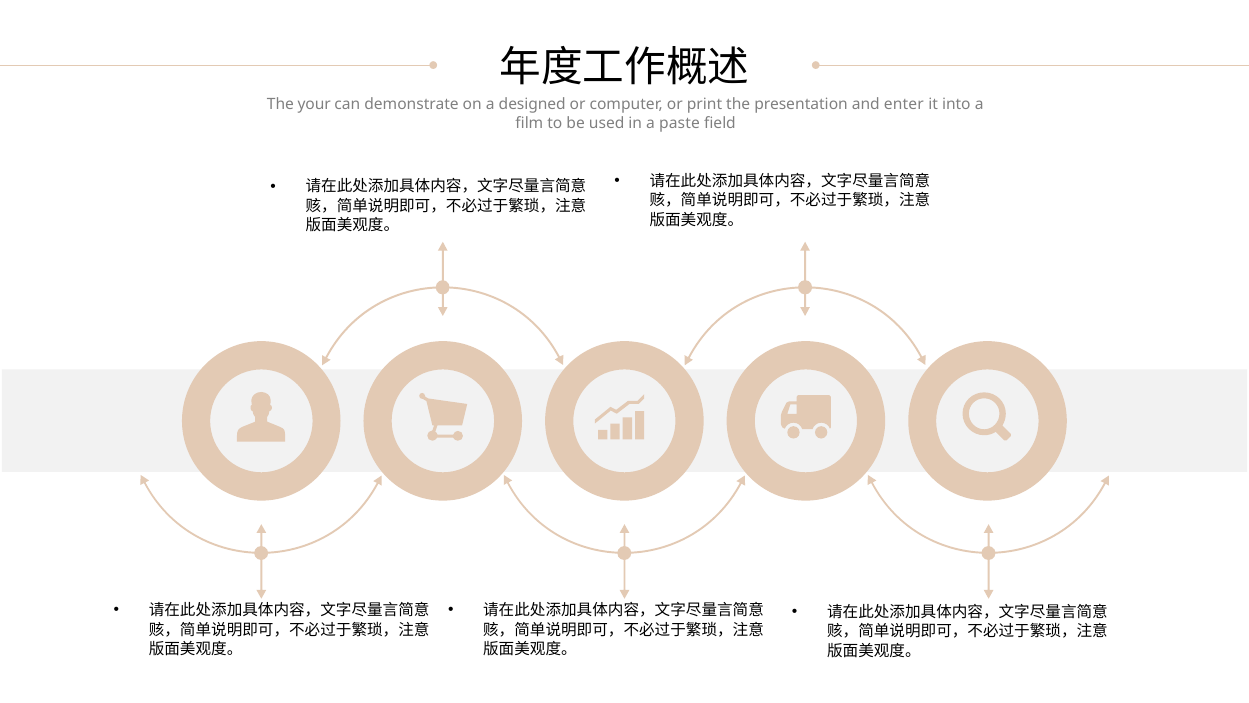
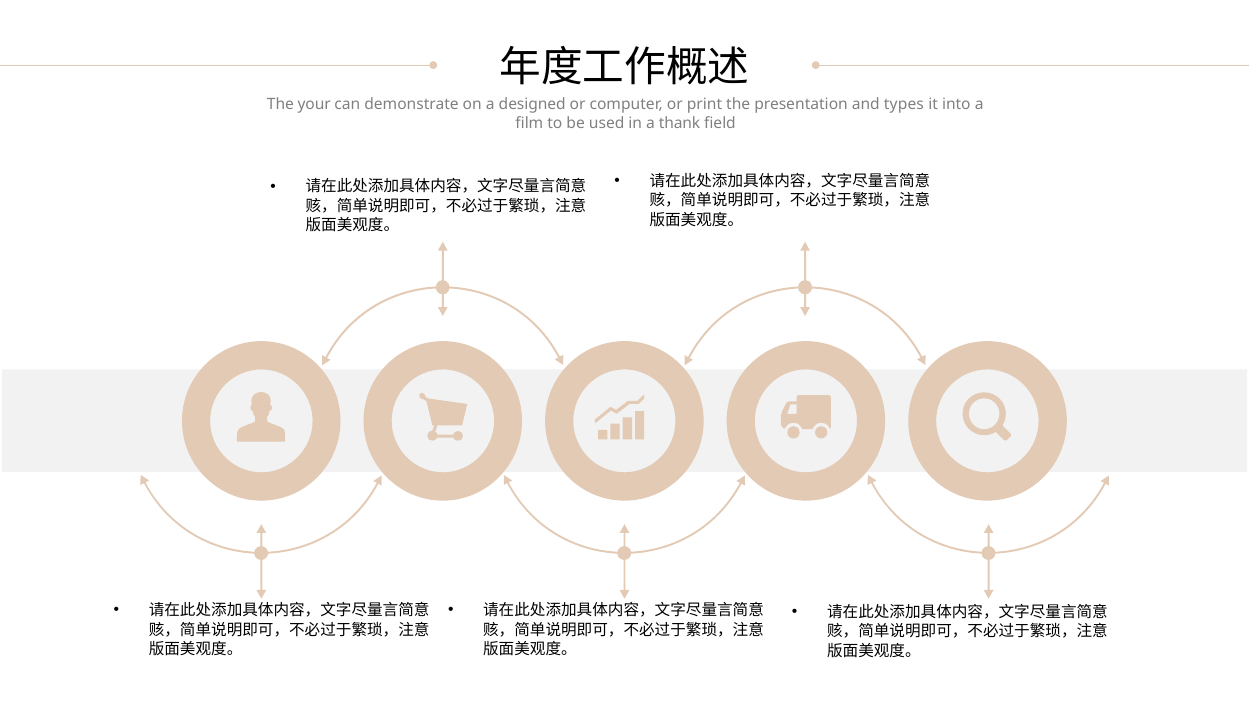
enter: enter -> types (904, 105)
paste: paste -> thank (680, 123)
